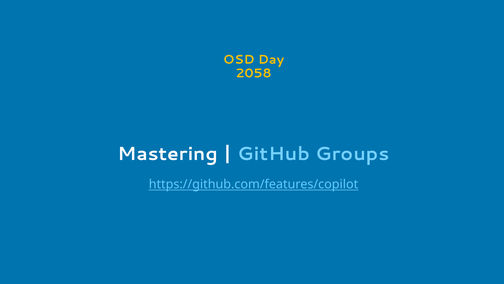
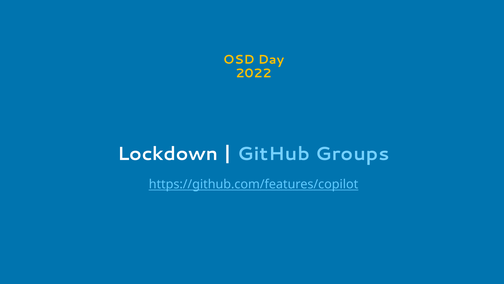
2058: 2058 -> 2022 (254, 73)
Mastering: Mastering -> Lockdown (168, 153)
